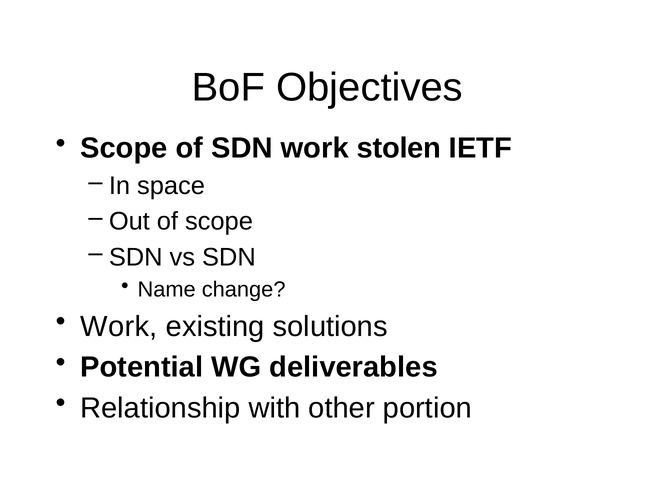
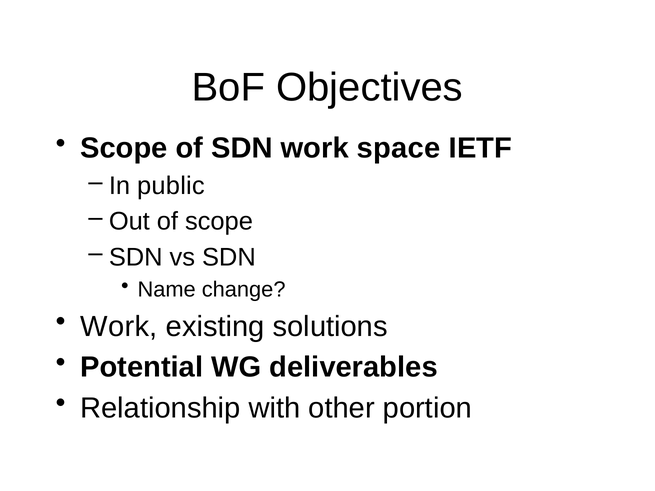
stolen: stolen -> space (399, 148)
space: space -> public (171, 186)
